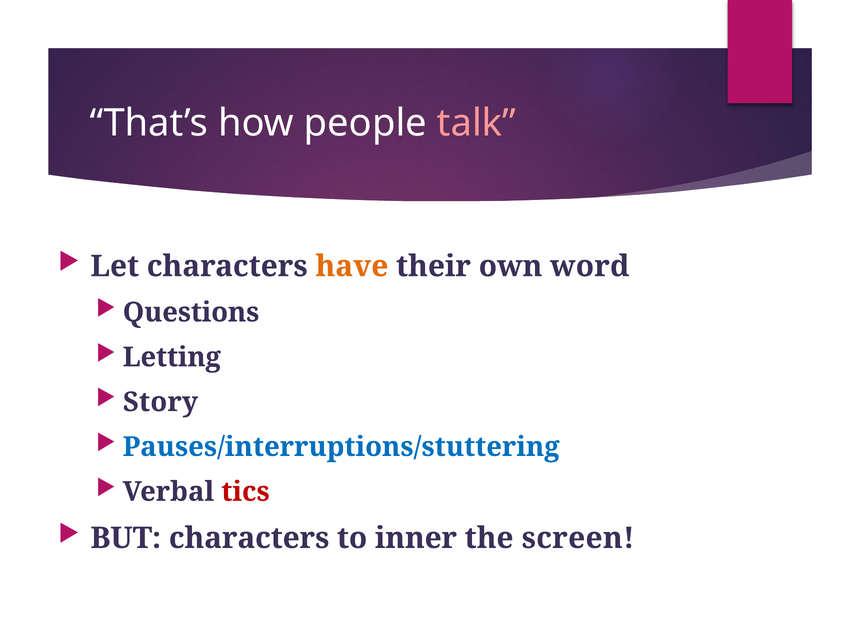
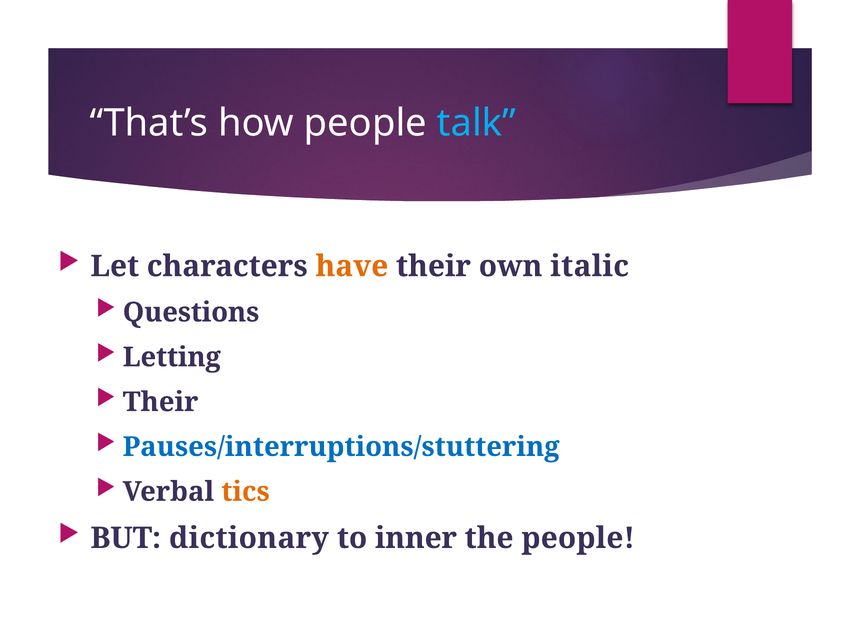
talk colour: pink -> light blue (476, 123)
word: word -> italic (590, 266)
Story: Story -> Their (161, 402)
tics colour: red -> orange (245, 492)
BUT characters: characters -> dictionary (249, 538)
the screen: screen -> people (578, 538)
